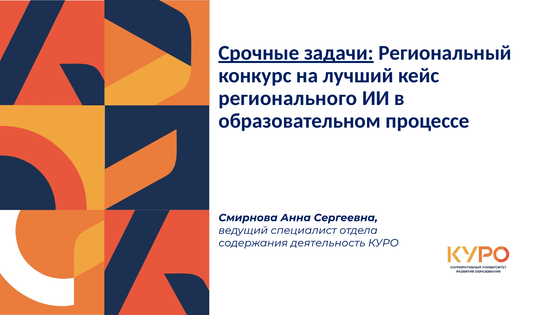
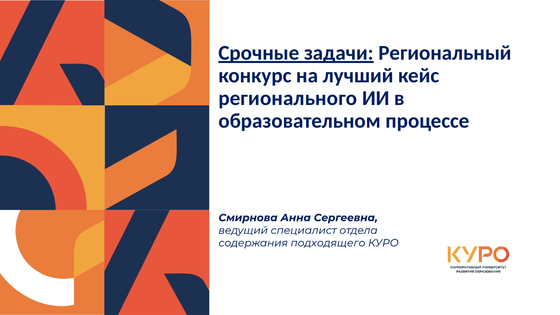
деятельность: деятельность -> подходящего (328, 243)
